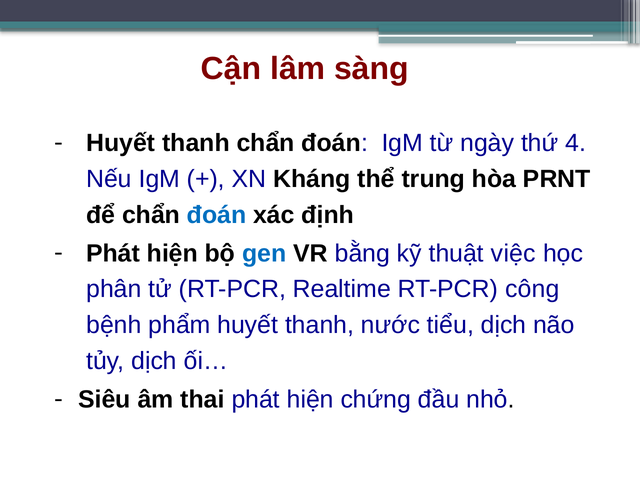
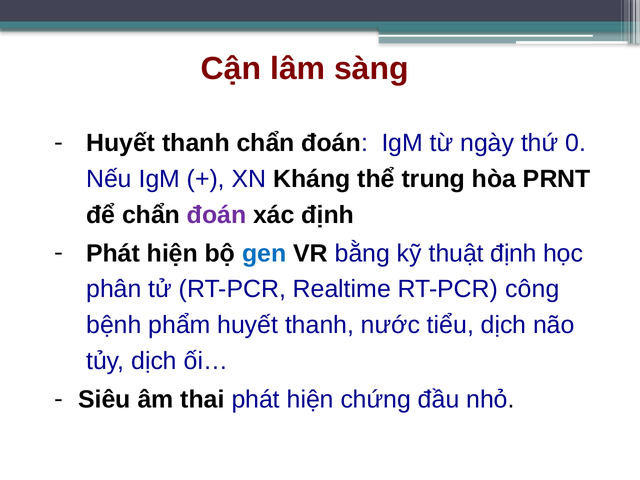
4: 4 -> 0 (576, 143)
đoán colour: blue -> purple (217, 215)
thuật việc: việc -> định (514, 253)
